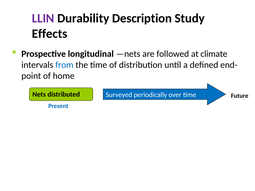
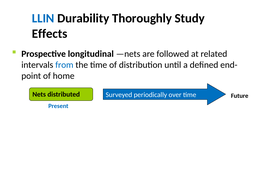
LLIN colour: purple -> blue (43, 18)
Description: Description -> Thoroughly (142, 18)
climate: climate -> related (214, 54)
